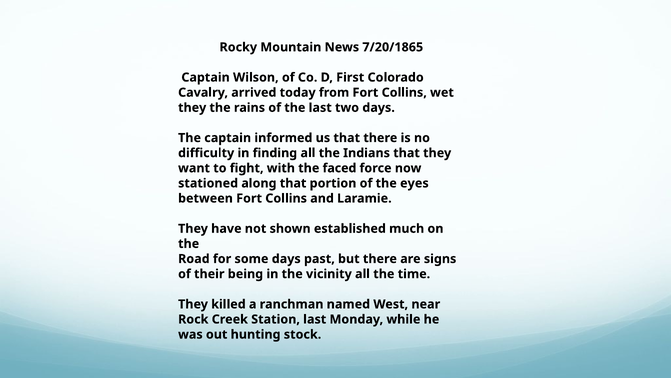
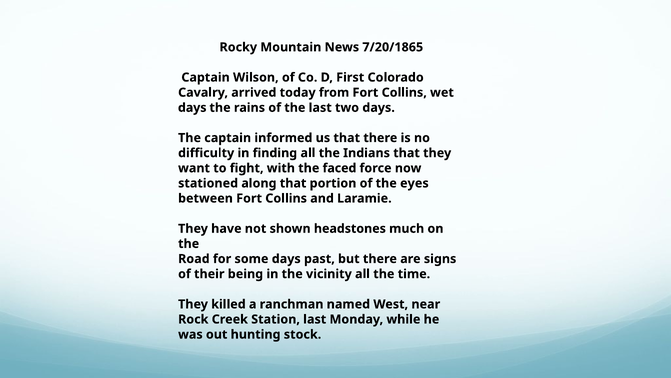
they: they -> days (192, 108)
established: established -> headstones (350, 228)
